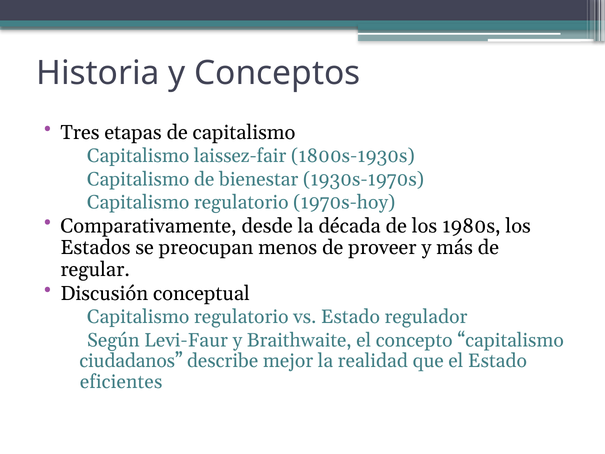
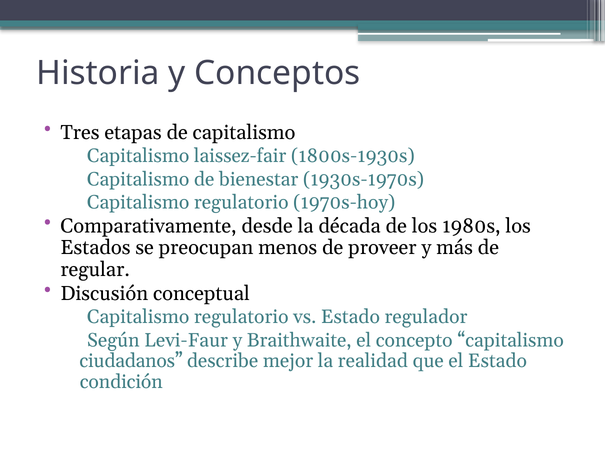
eficientes: eficientes -> condición (121, 382)
